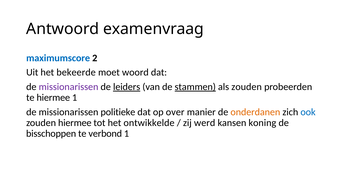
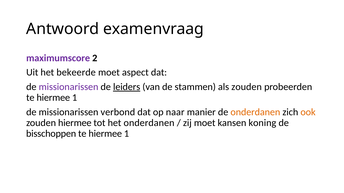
maximumscore colour: blue -> purple (58, 58)
woord: woord -> aspect (135, 73)
stammen underline: present -> none (195, 87)
politieke: politieke -> verbond (118, 112)
over: over -> naar (175, 112)
ook colour: blue -> orange (308, 112)
het ontwikkelde: ontwikkelde -> onderdanen (149, 123)
zij werd: werd -> moet (205, 123)
verbond: verbond -> hiermee (105, 134)
